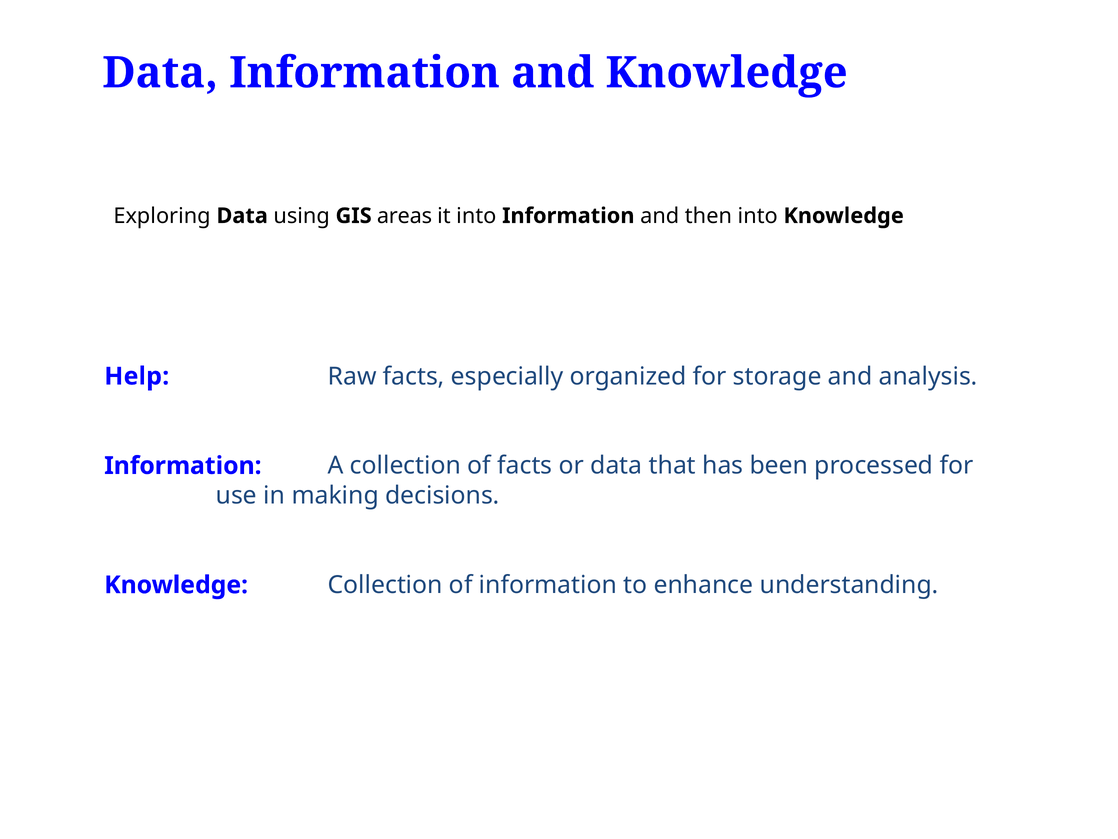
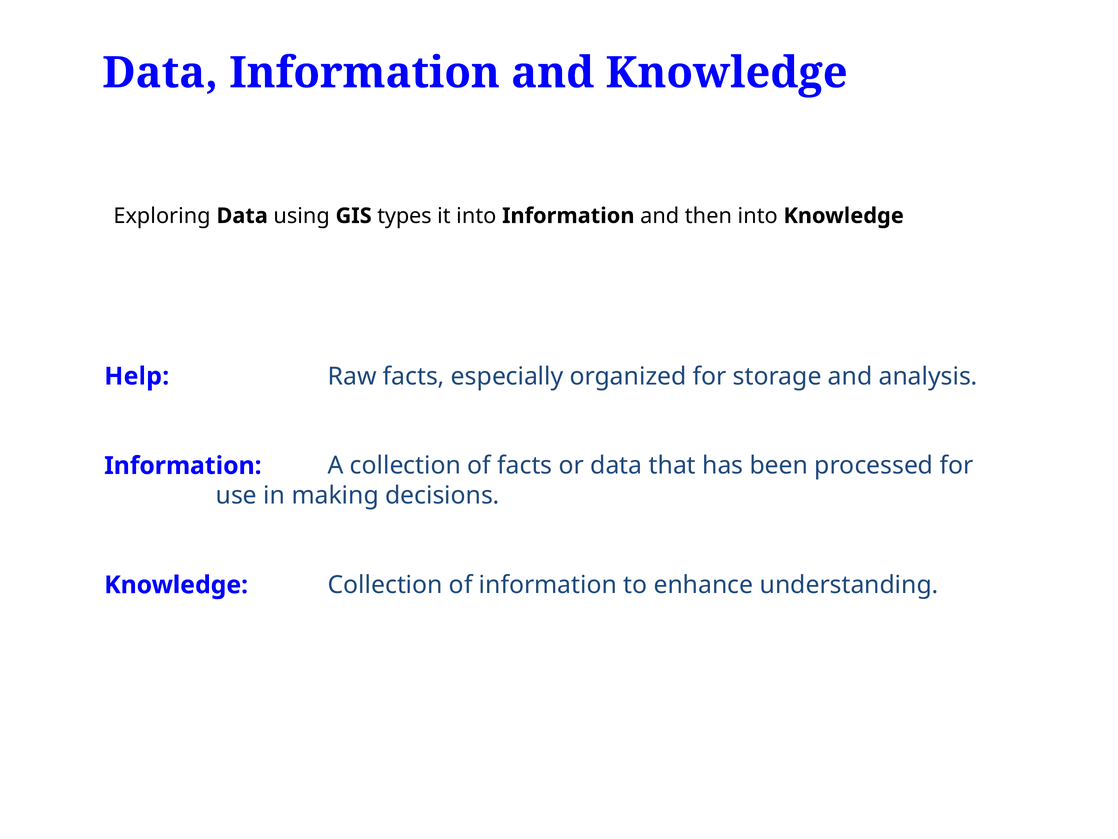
areas: areas -> types (404, 216)
